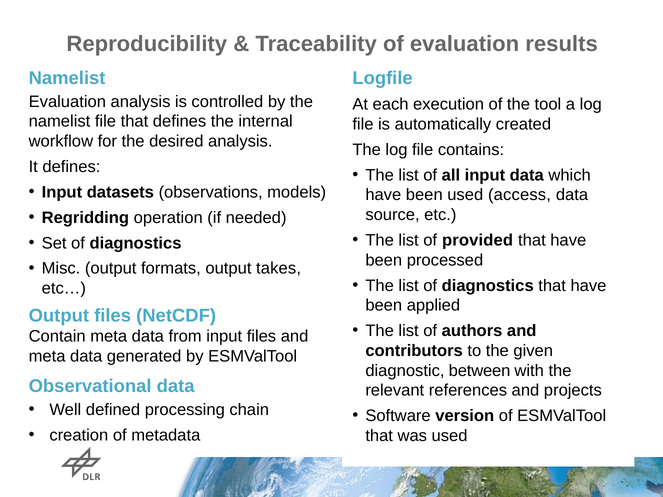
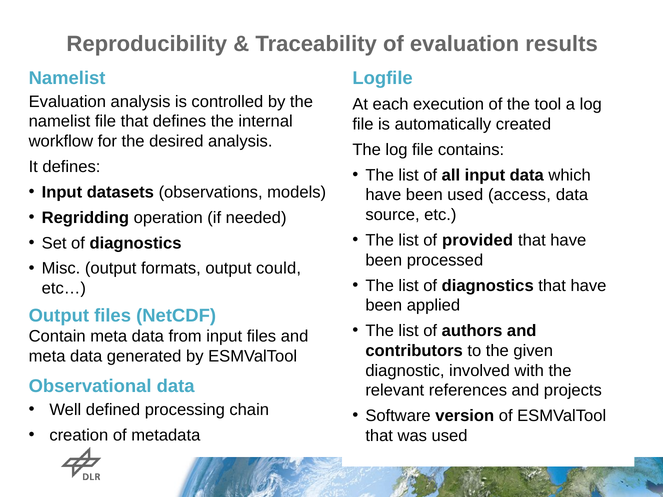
takes: takes -> could (279, 269)
between: between -> involved (479, 371)
